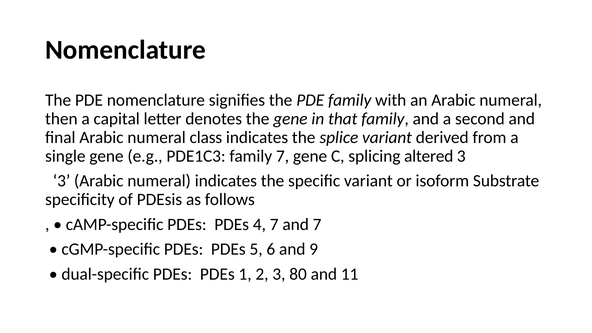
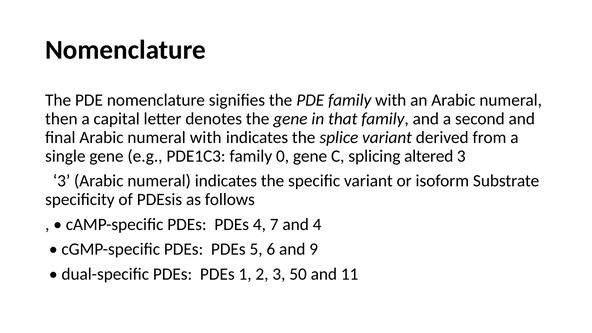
numeral class: class -> with (206, 137)
family 7: 7 -> 0 (283, 156)
and 7: 7 -> 4 (317, 224)
80: 80 -> 50 (298, 274)
